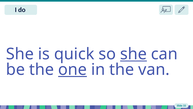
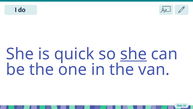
one underline: present -> none (72, 69)
